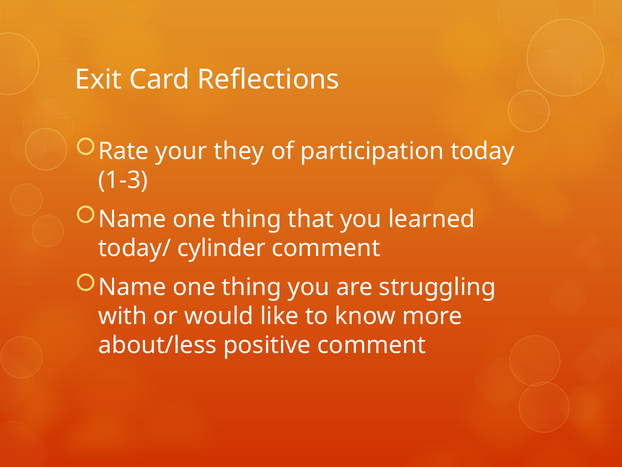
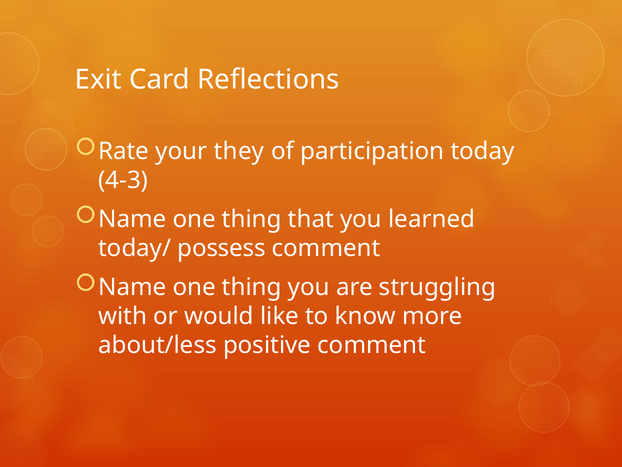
1-3: 1-3 -> 4-3 (123, 180)
cylinder: cylinder -> possess (222, 248)
